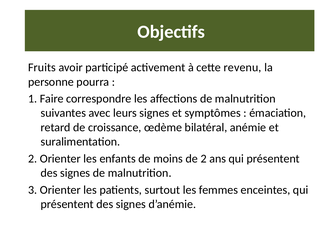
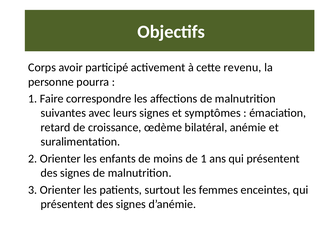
Fruits: Fruits -> Corps (42, 68)
de 2: 2 -> 1 (204, 159)
